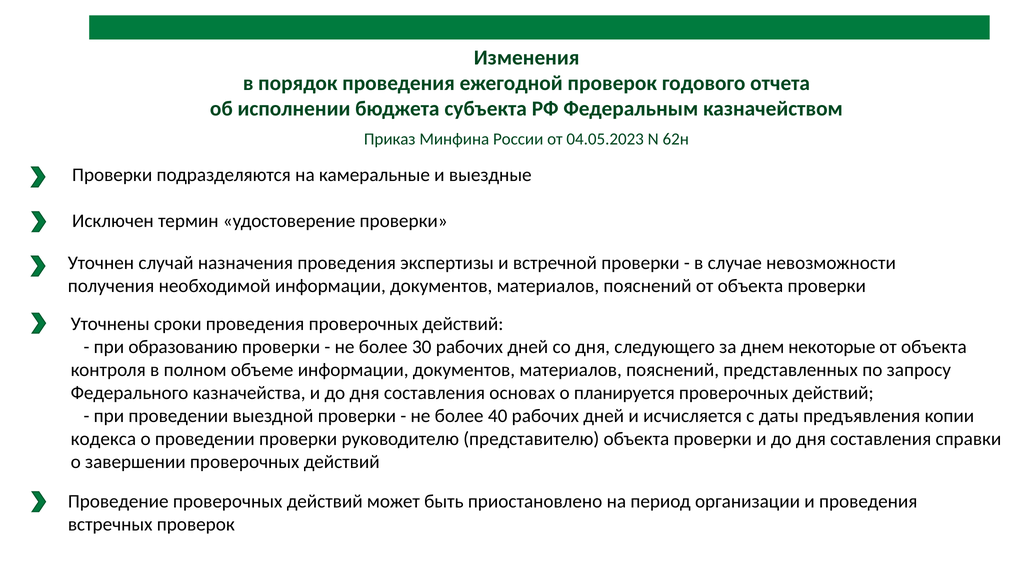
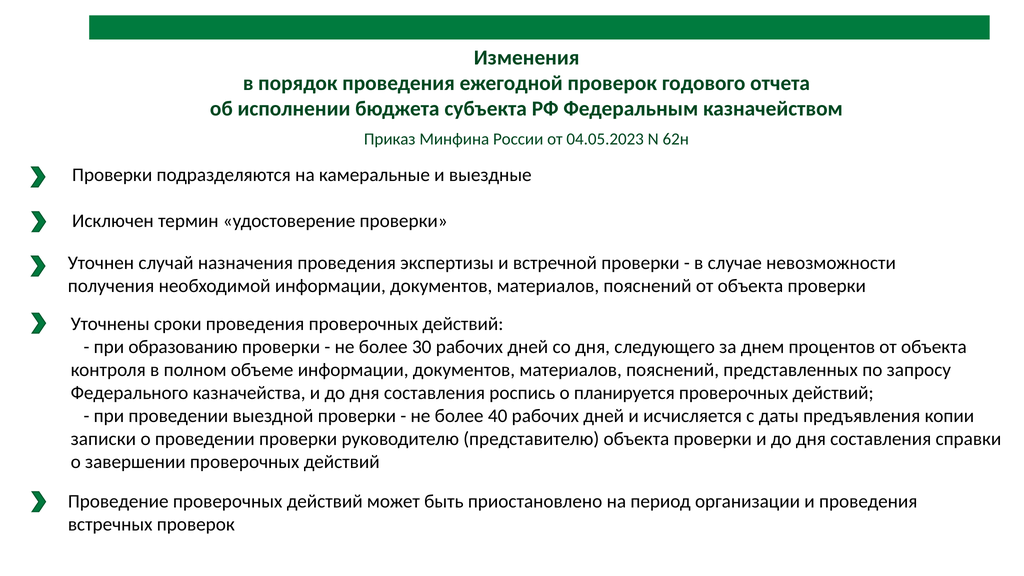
некоторые: некоторые -> процентов (832, 347)
основах: основах -> роспись (522, 393)
кодекса: кодекса -> записки (103, 439)
